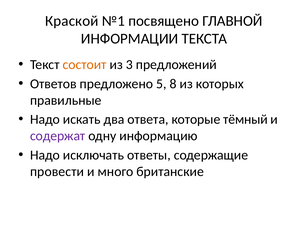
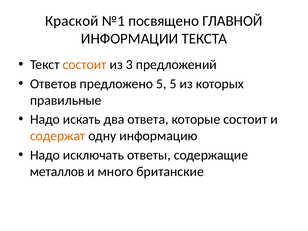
5 8: 8 -> 5 (173, 84)
которые тёмный: тёмный -> состоит (245, 119)
содержат colour: purple -> orange (58, 136)
провести: провести -> металлов (57, 172)
